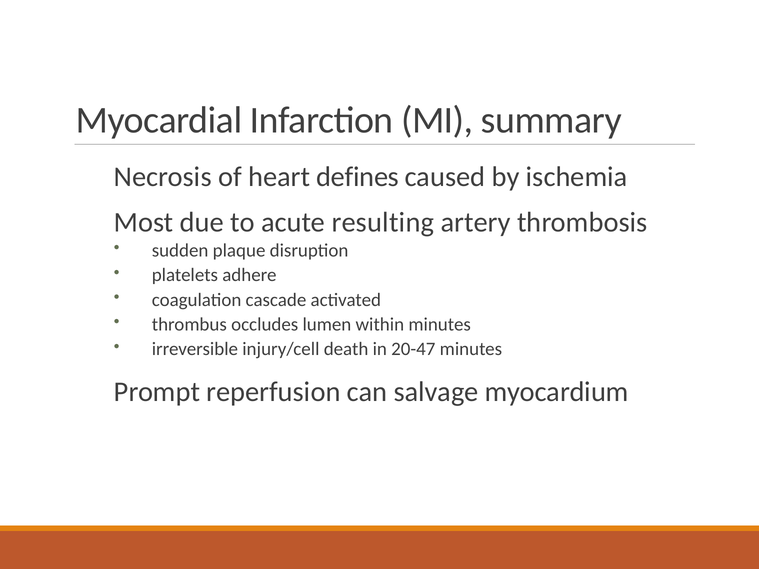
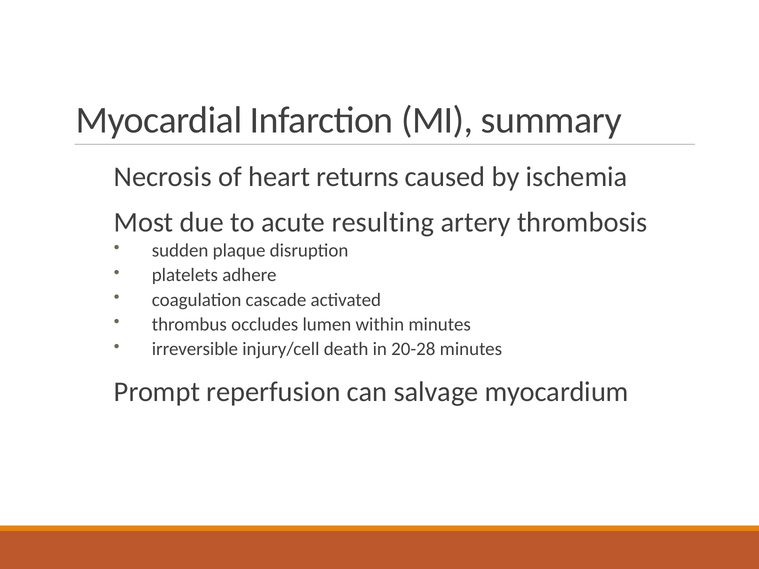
defines: defines -> returns (358, 177)
20-47: 20-47 -> 20-28 (413, 349)
